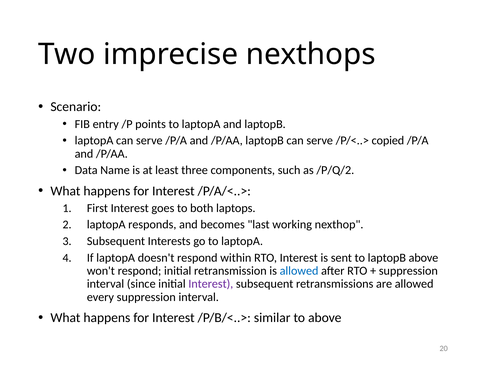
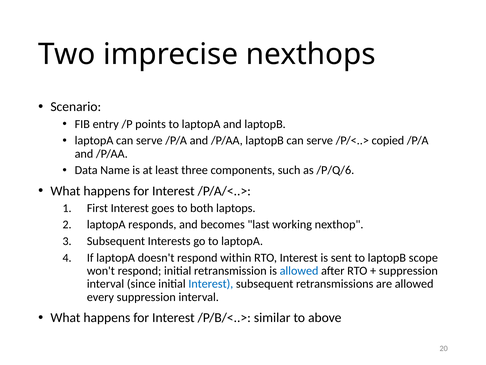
/P/Q/2: /P/Q/2 -> /P/Q/6 (335, 170)
laptopB above: above -> scope (423, 257)
Interest colour: purple -> blue (211, 284)
